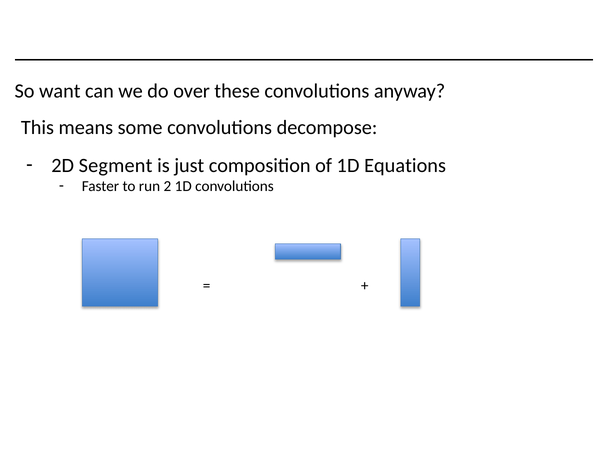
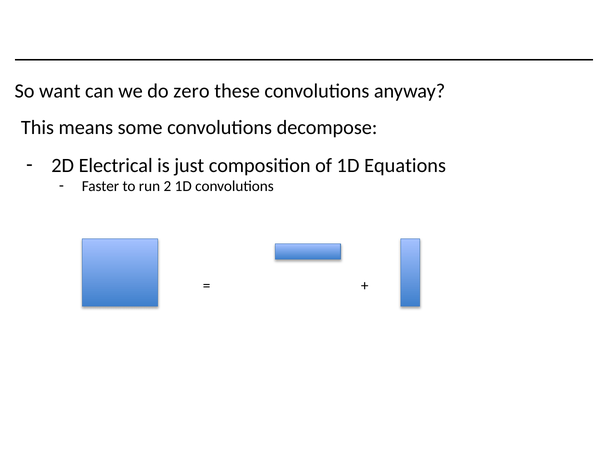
over: over -> zero (191, 91)
Segment: Segment -> Electrical (116, 165)
